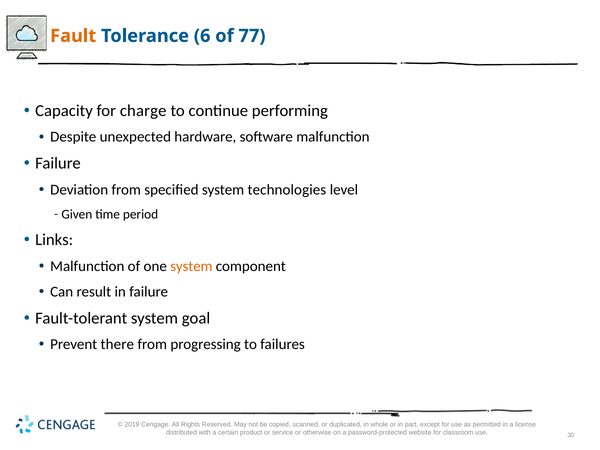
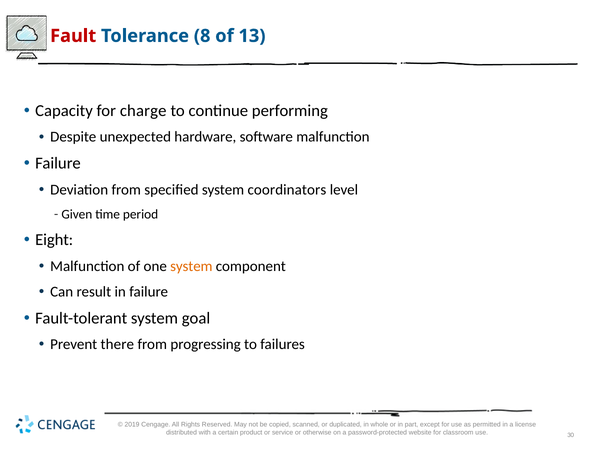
Fault colour: orange -> red (73, 36)
6: 6 -> 8 (202, 36)
77: 77 -> 13 (252, 36)
technologies: technologies -> coordinators (287, 190)
Links: Links -> Eight (54, 240)
